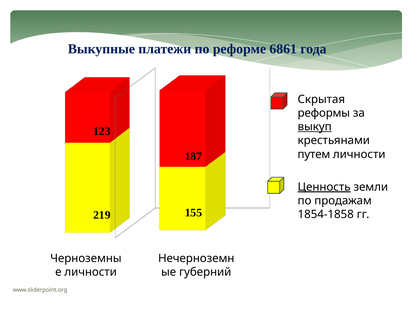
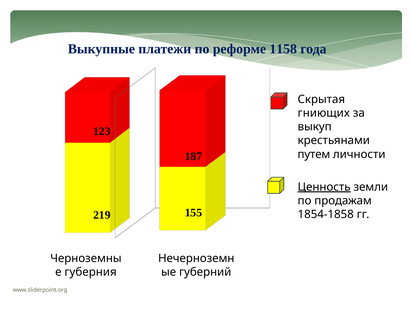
6861: 6861 -> 1158 (283, 49)
реформы: реформы -> гниющих (324, 113)
выкуп underline: present -> none (315, 127)
личности: личности -> губерния (91, 272)
